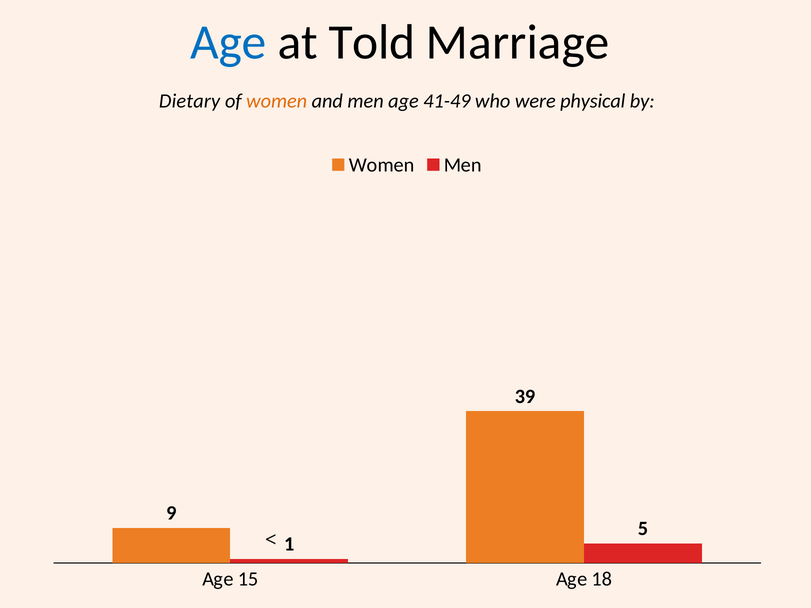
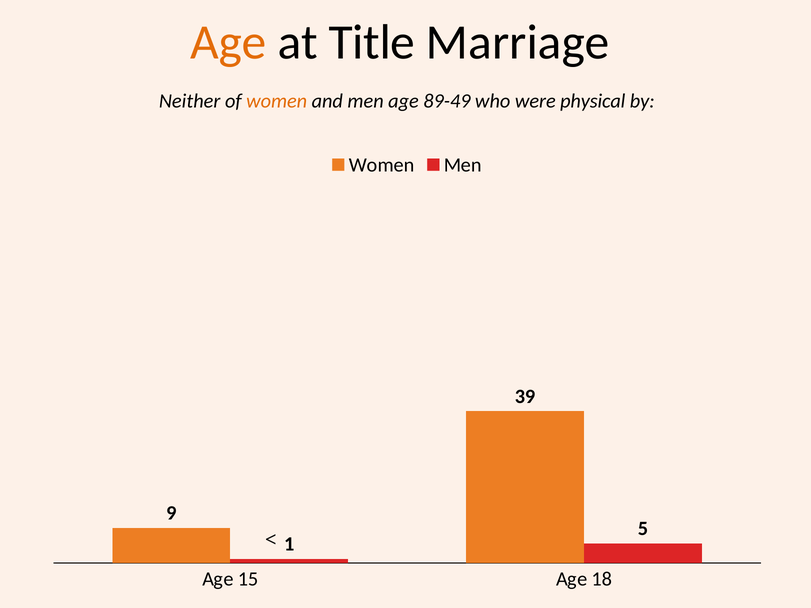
Age colour: blue -> orange (228, 43)
Told: Told -> Title (372, 43)
Dietary: Dietary -> Neither (190, 101)
41-49: 41-49 -> 89-49 (447, 101)
